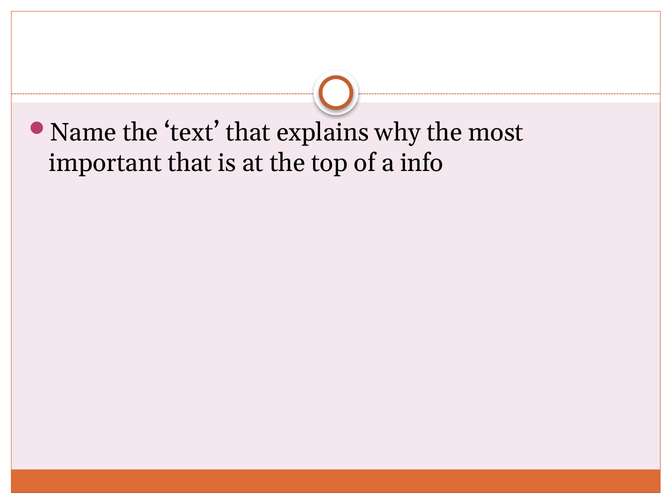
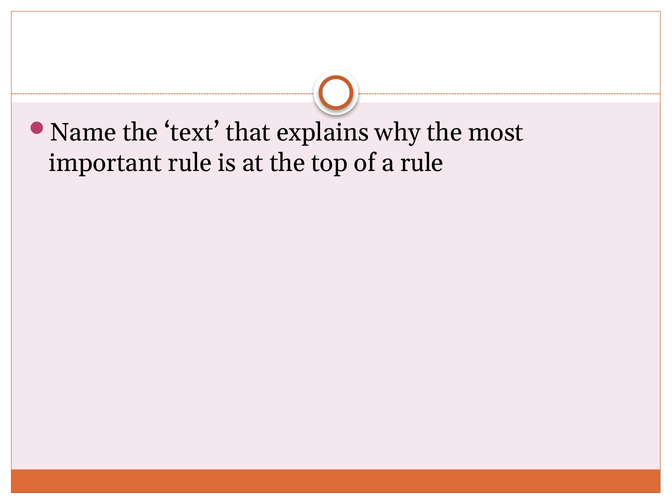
important that: that -> rule (190, 163)
a info: info -> rule (422, 163)
